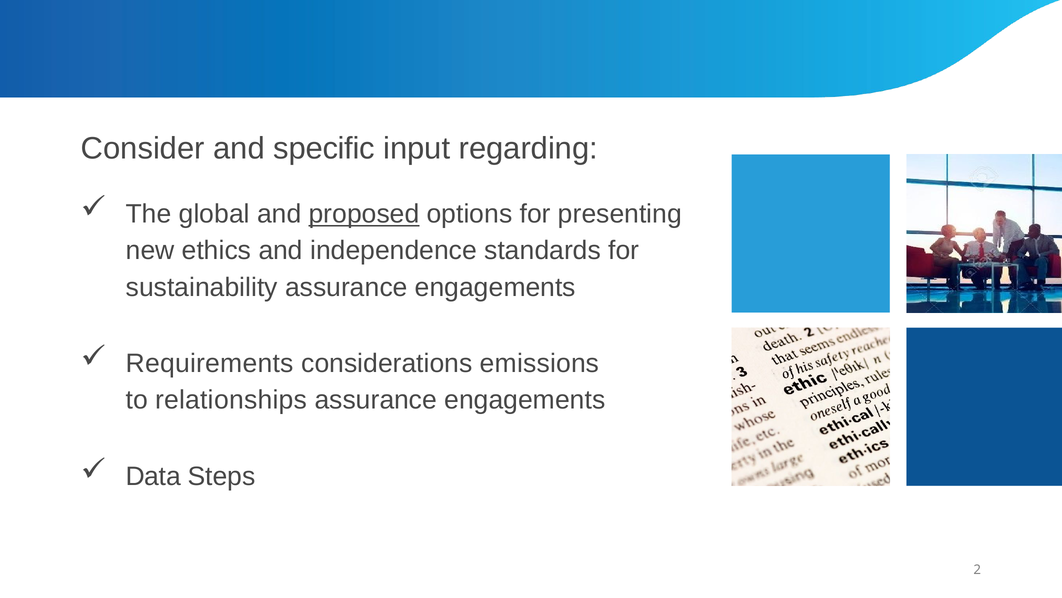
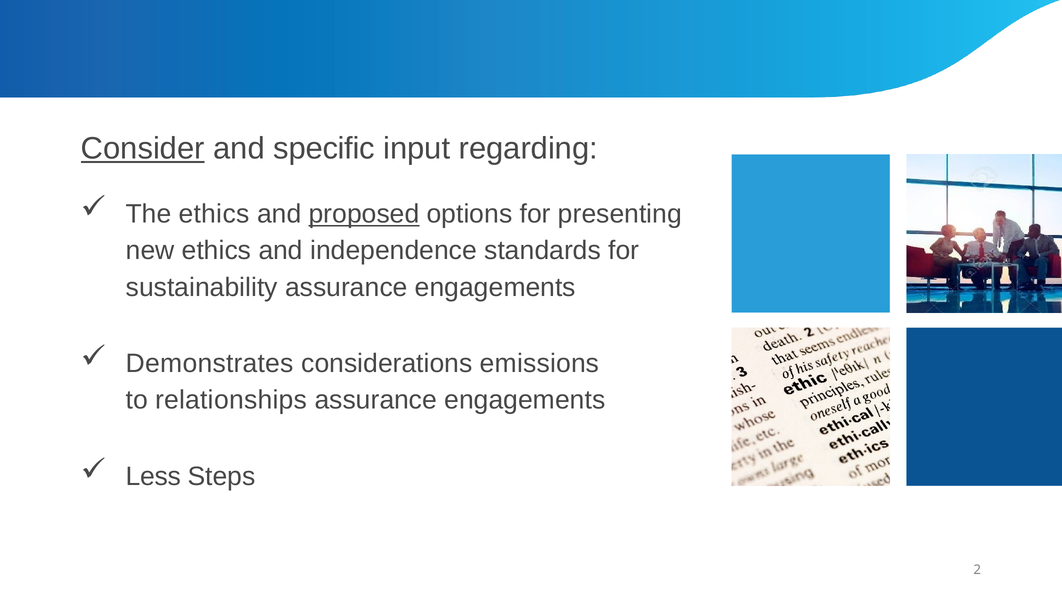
Consider underline: none -> present (143, 149)
The global: global -> ethics (214, 214)
Requirements: Requirements -> Demonstrates (210, 363)
Data: Data -> Less (153, 476)
